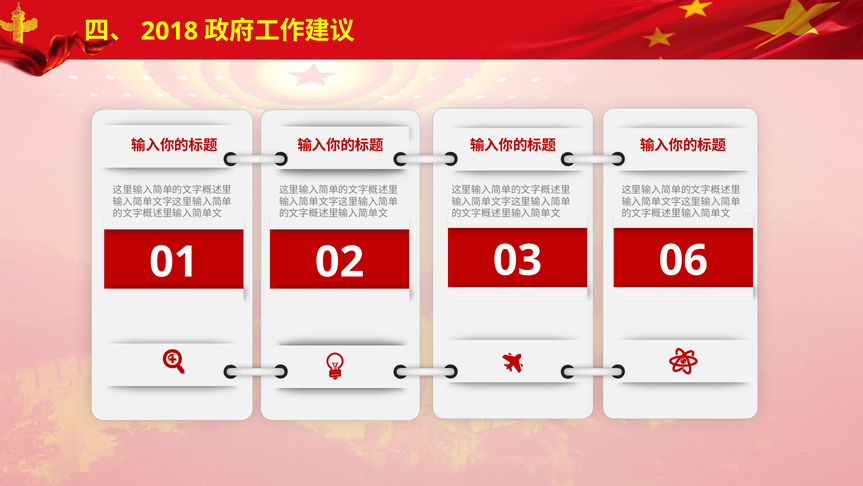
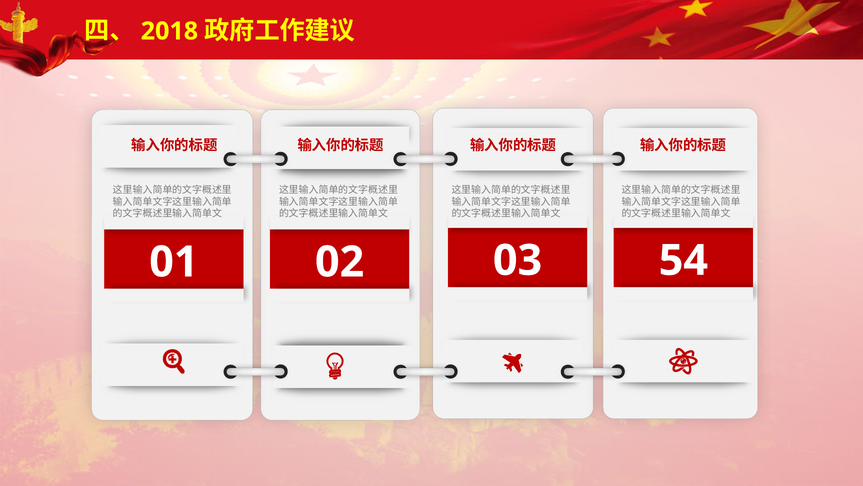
06: 06 -> 54 (683, 260)
